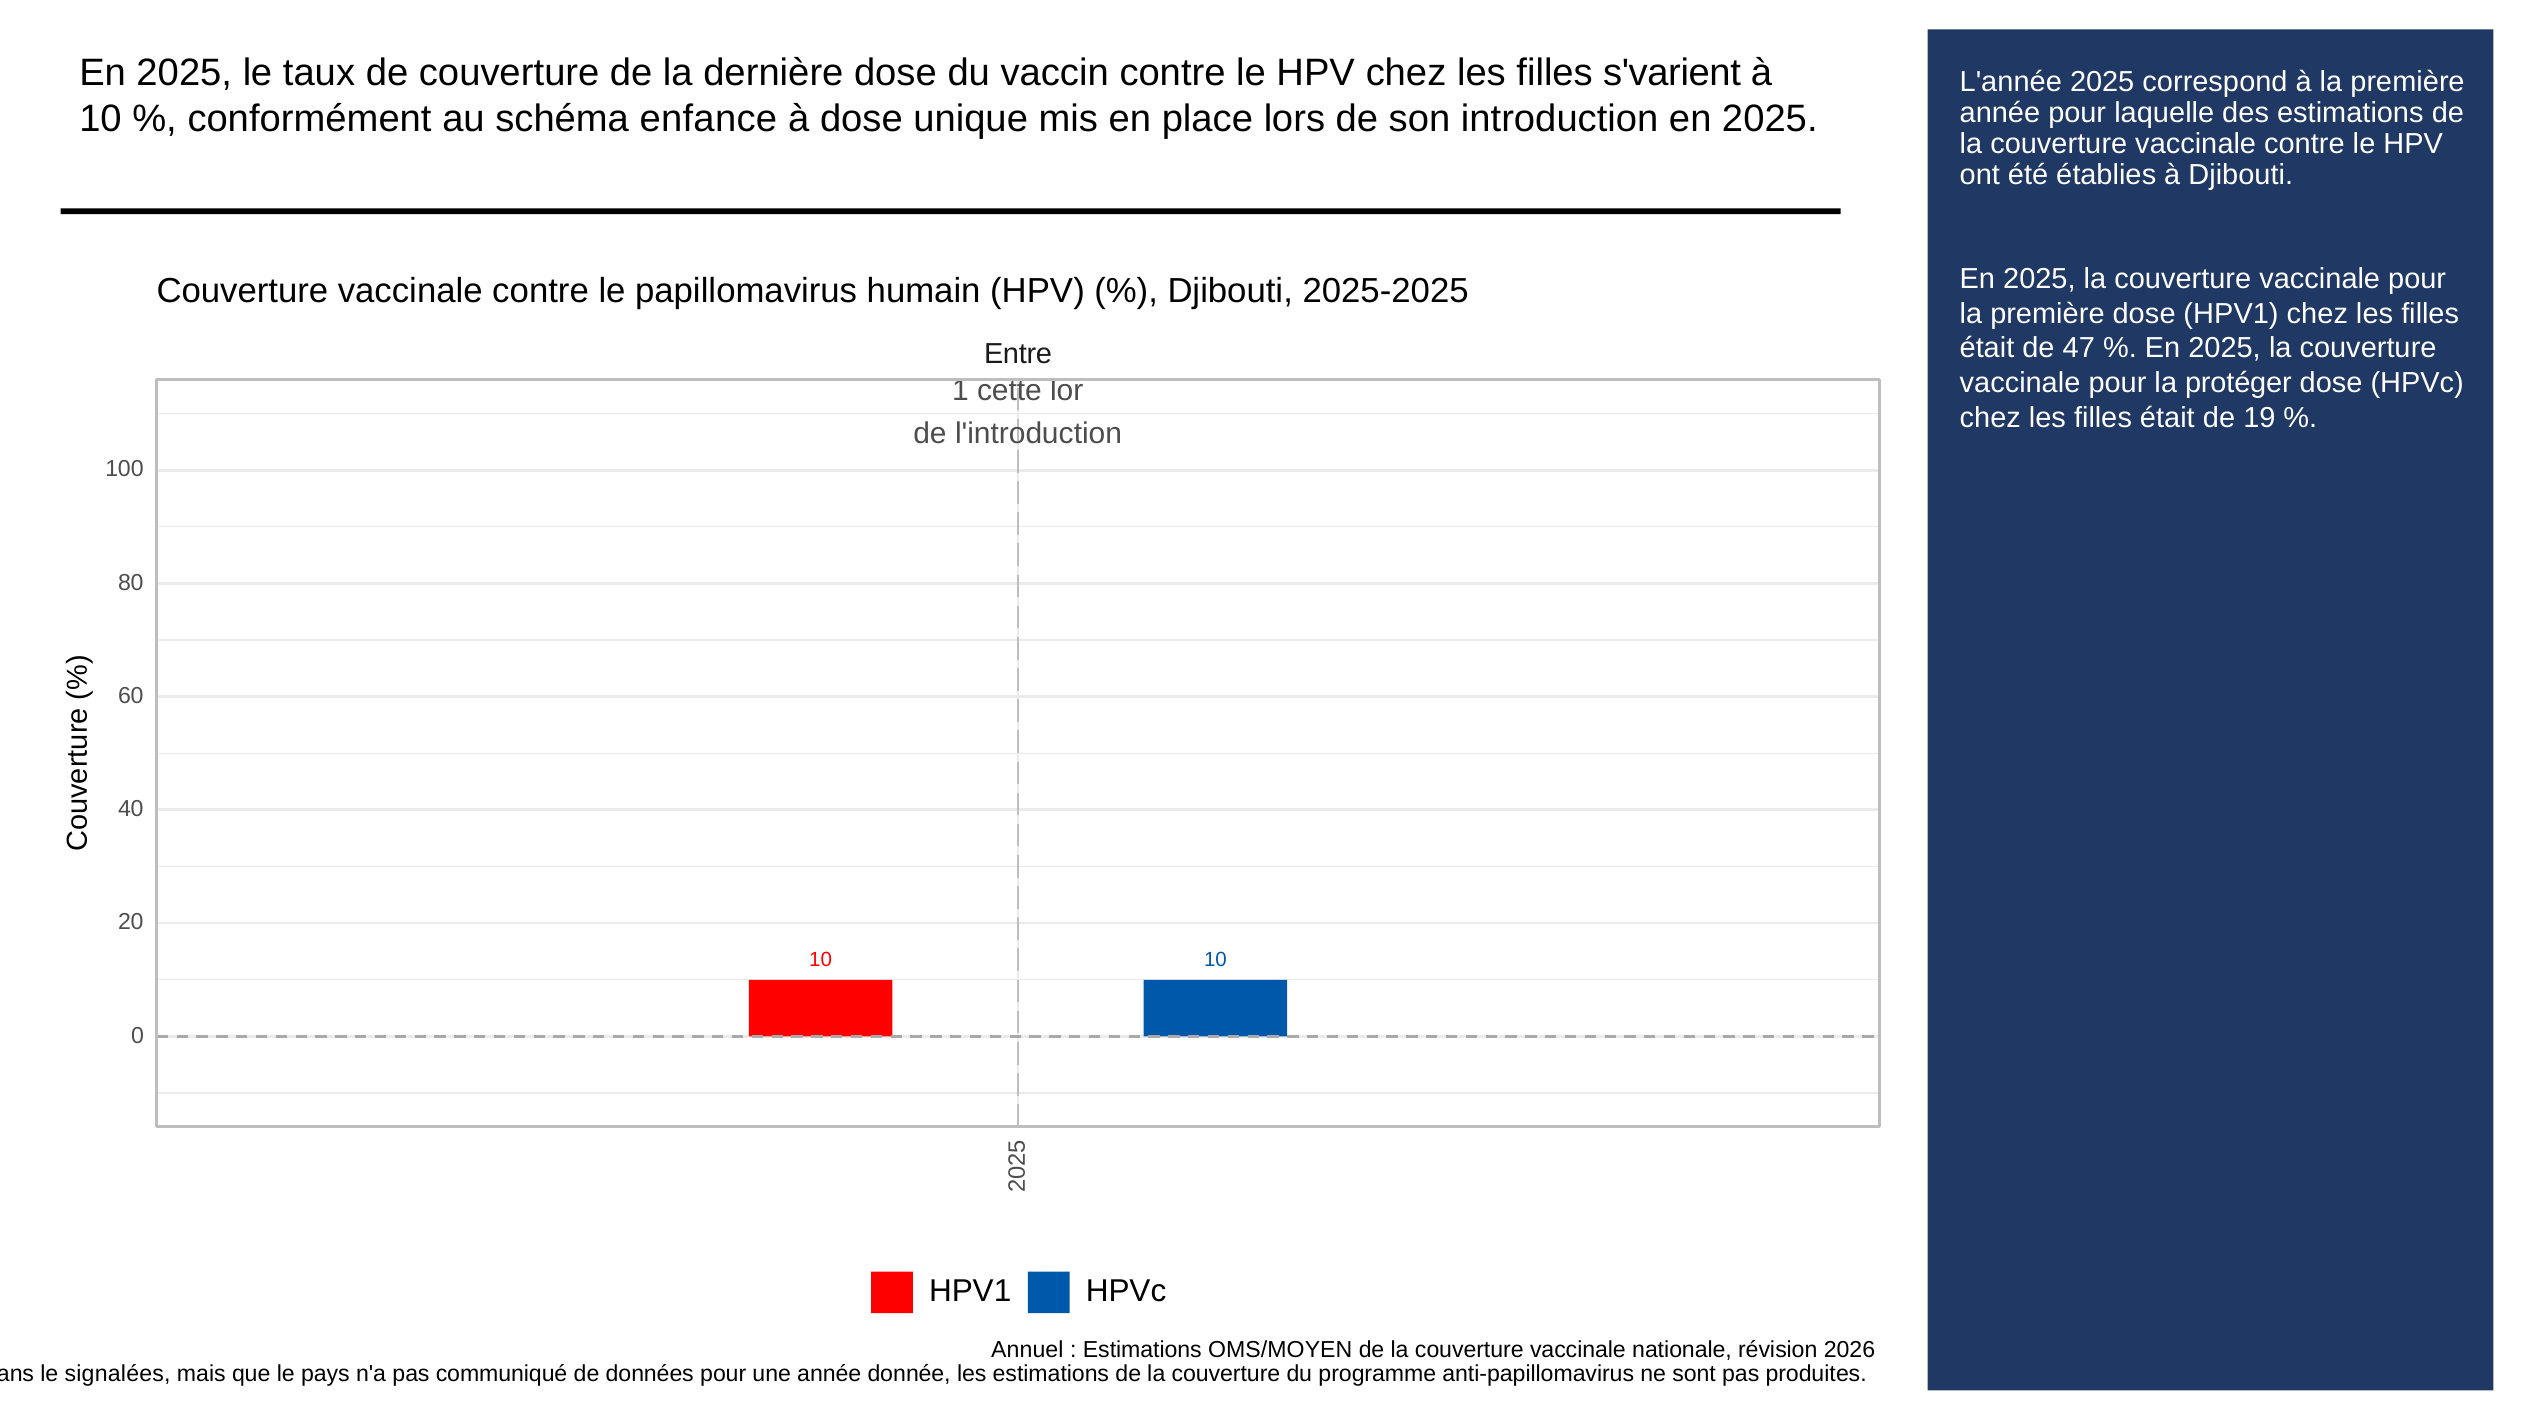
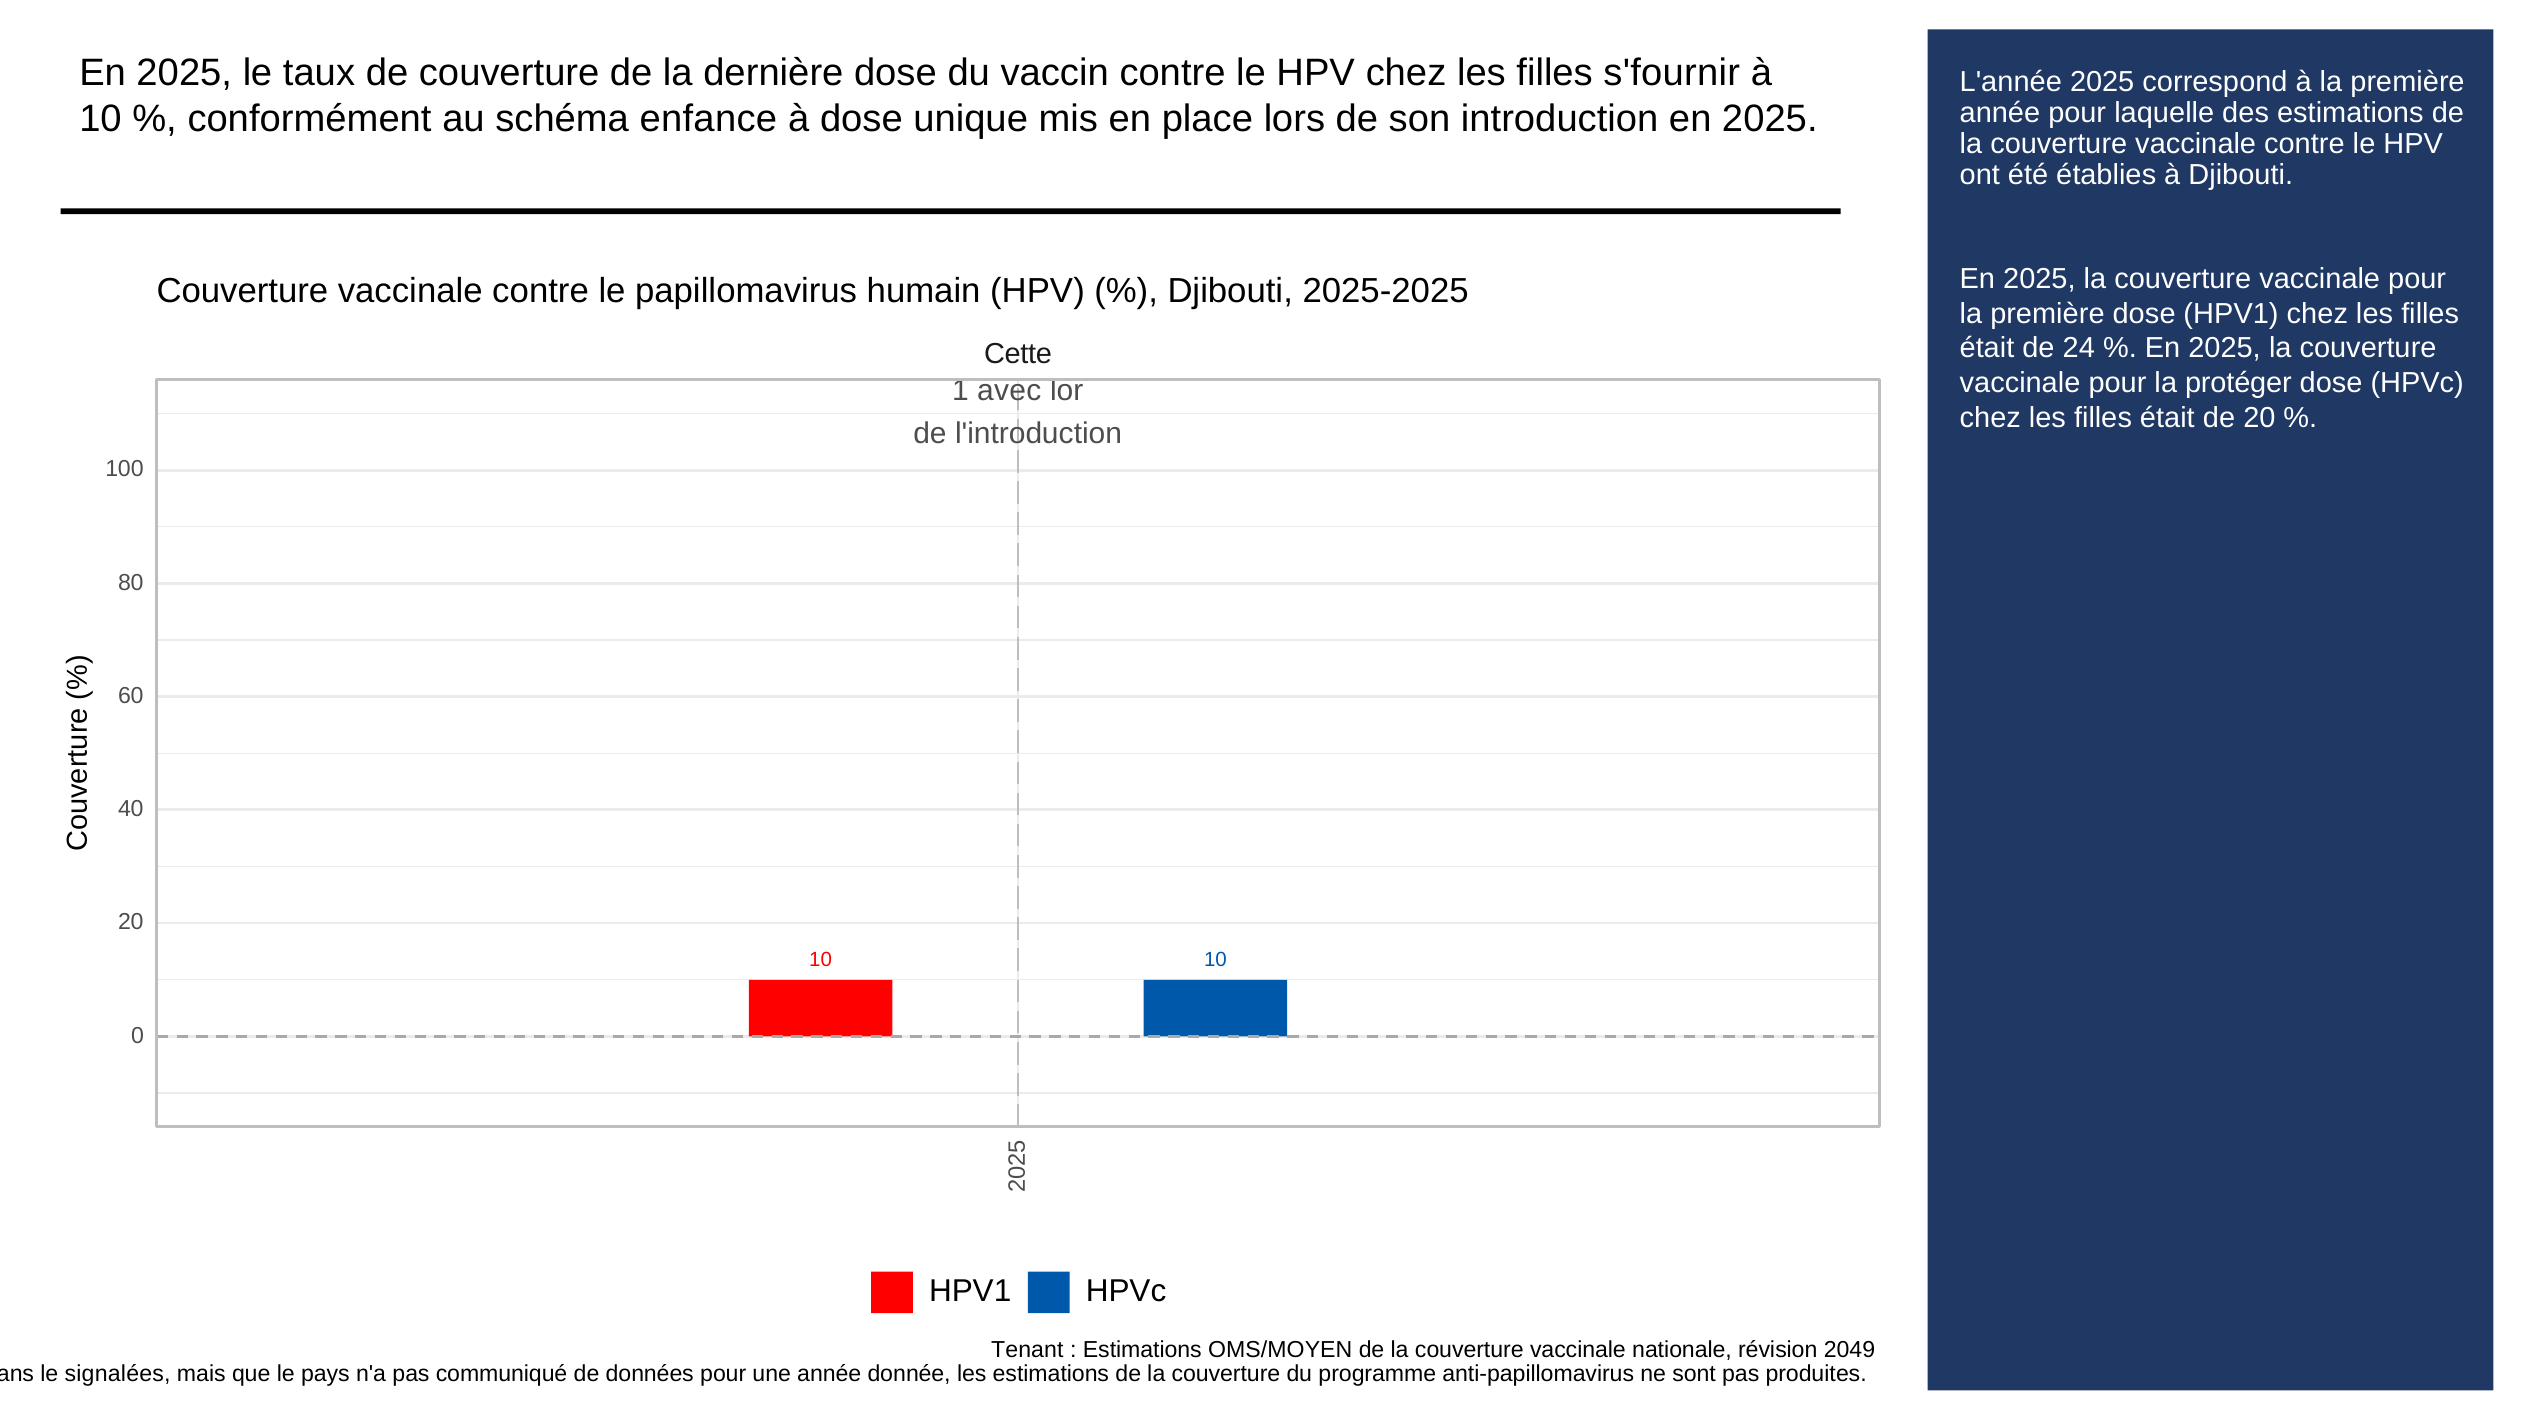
s'varient: s'varient -> s'fournir (1672, 73)
47: 47 -> 24 (2079, 348)
Entre: Entre -> Cette (1018, 354)
cette: cette -> avec (1009, 391)
de 19: 19 -> 20 (2259, 418)
Annuel: Annuel -> Tenant (1027, 1350)
2026: 2026 -> 2049 (1849, 1350)
